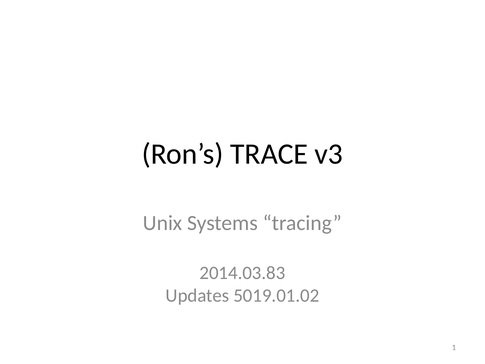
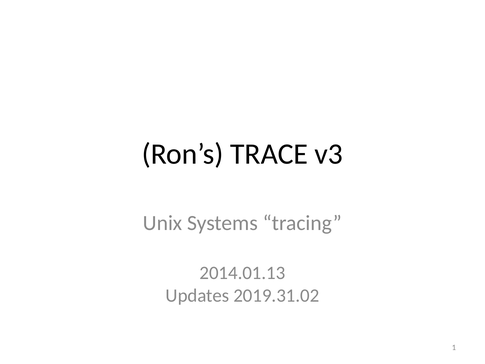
2014.03.83: 2014.03.83 -> 2014.01.13 (242, 273)
5019.01.02: 5019.01.02 -> 2019.31.02 (276, 296)
